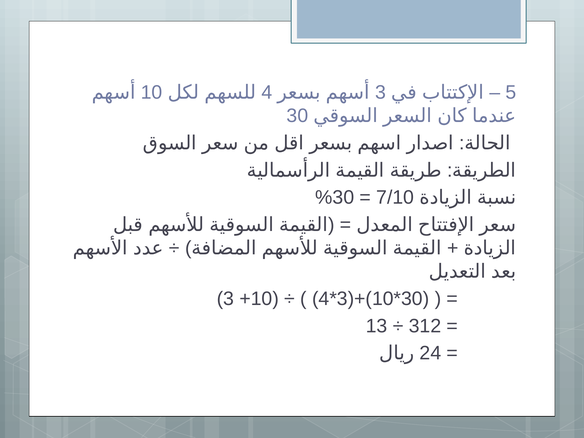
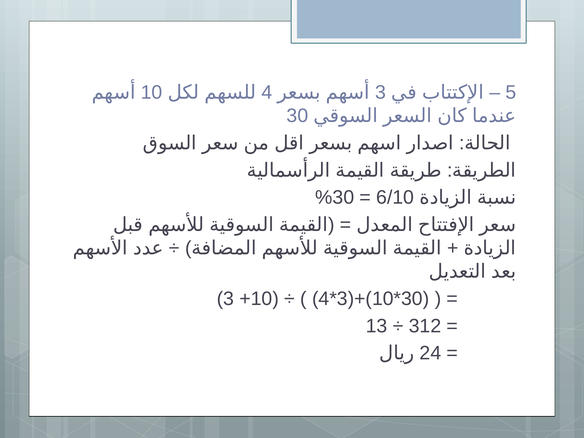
7/10: 7/10 -> 6/10 (395, 197)
